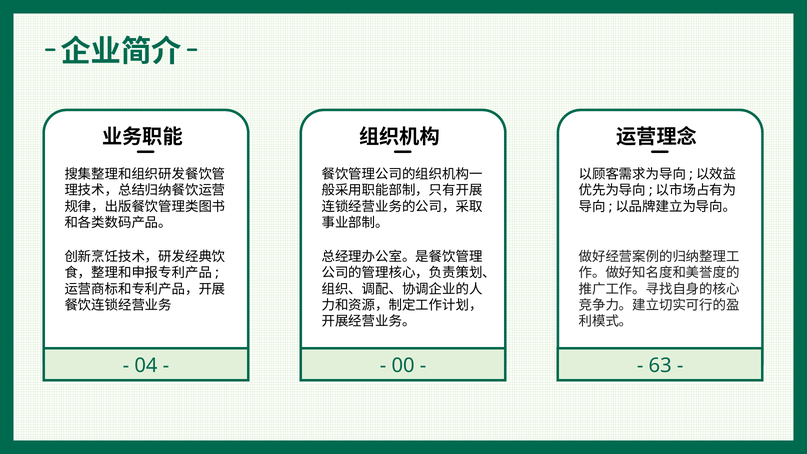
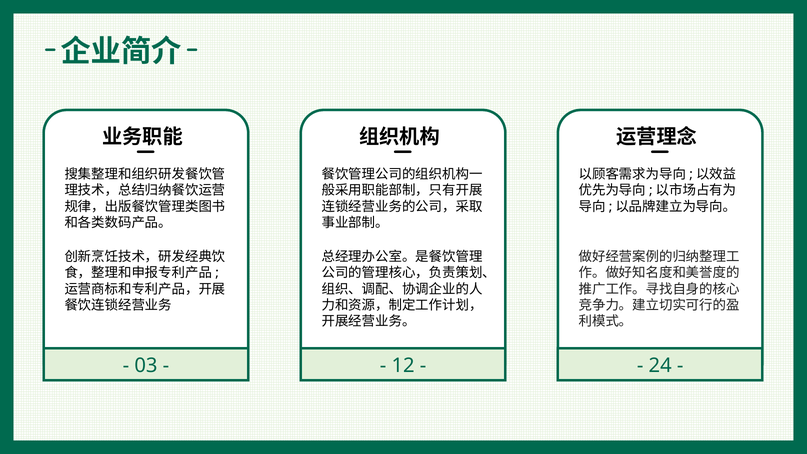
04: 04 -> 03 (146, 365)
00: 00 -> 12 (403, 365)
63: 63 -> 24 (660, 365)
